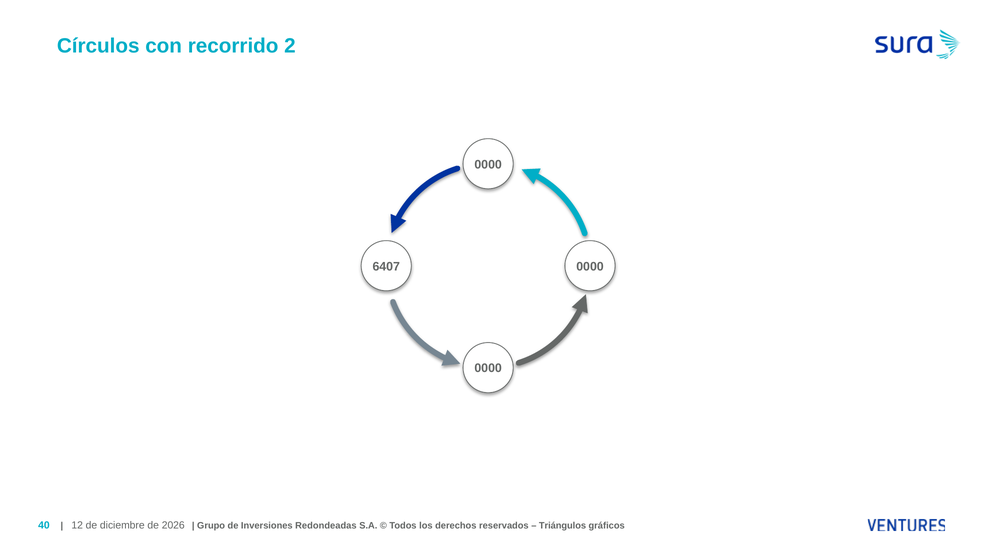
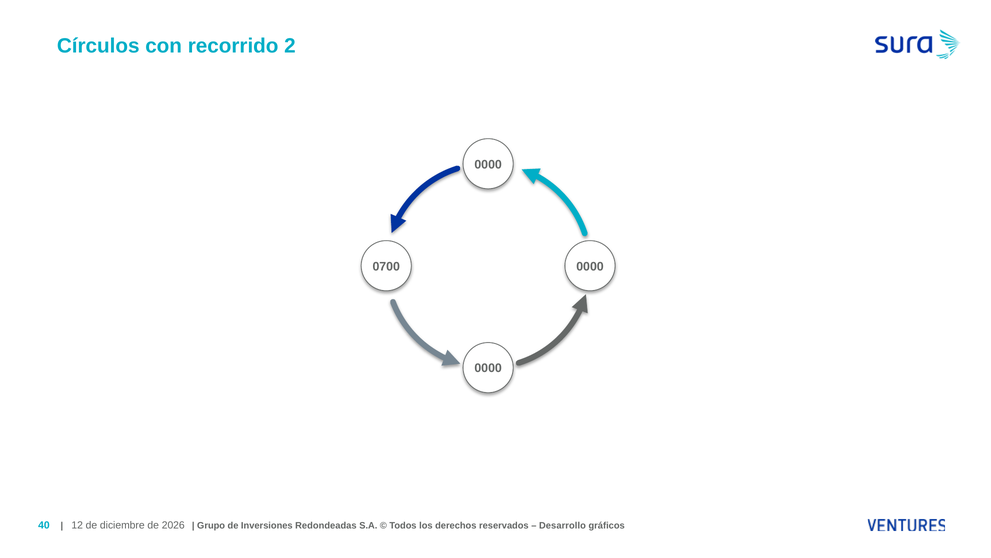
6407: 6407 -> 0700 (386, 267)
Triángulos: Triángulos -> Desarrollo (562, 525)
